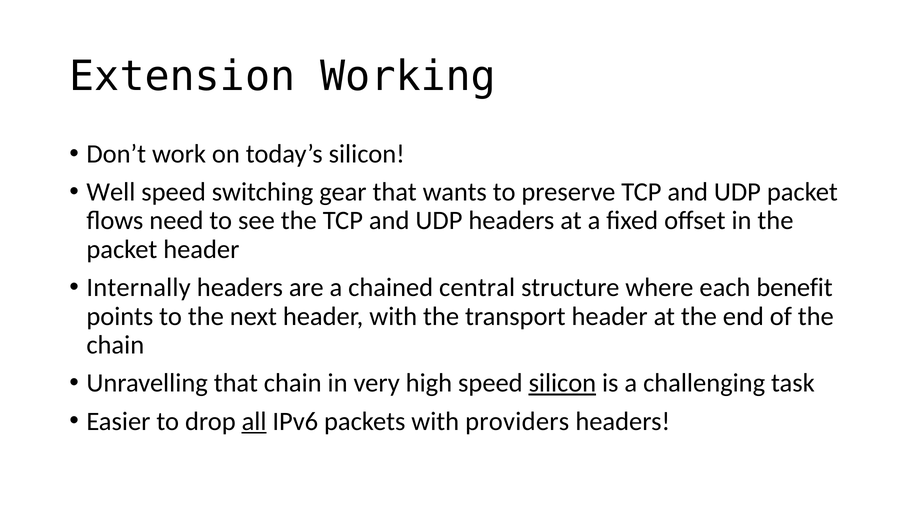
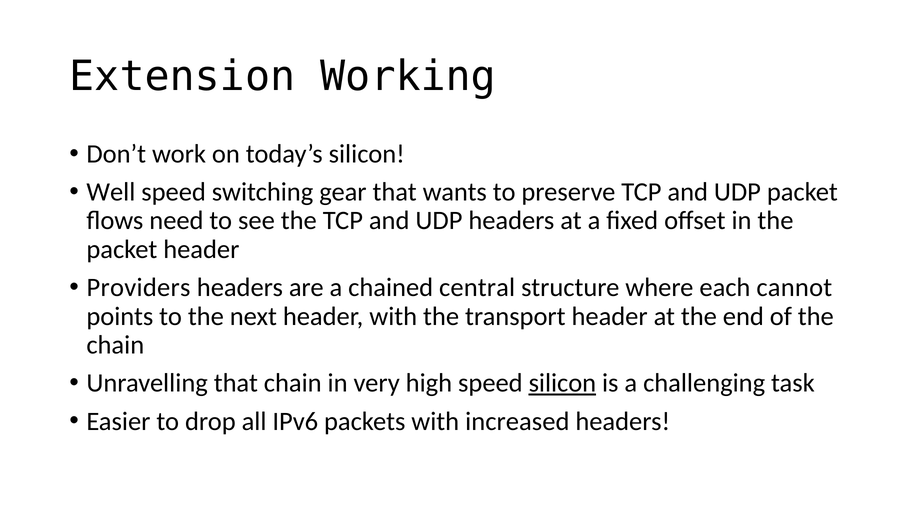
Internally: Internally -> Providers (139, 288)
benefit: benefit -> cannot (794, 288)
all underline: present -> none (254, 421)
providers: providers -> increased (517, 421)
